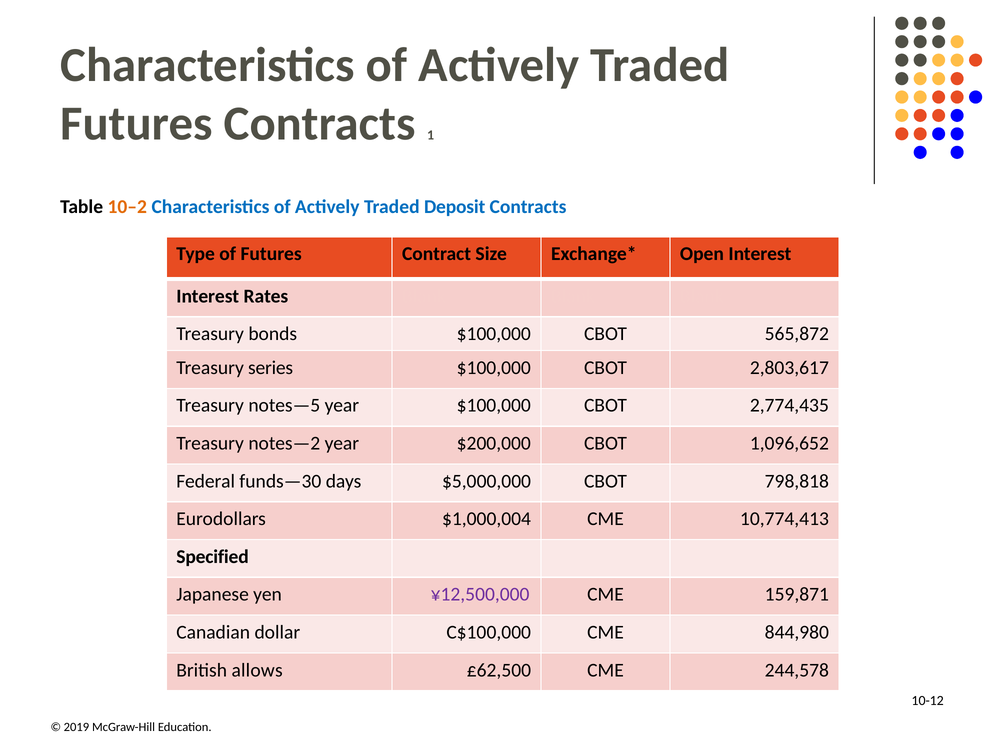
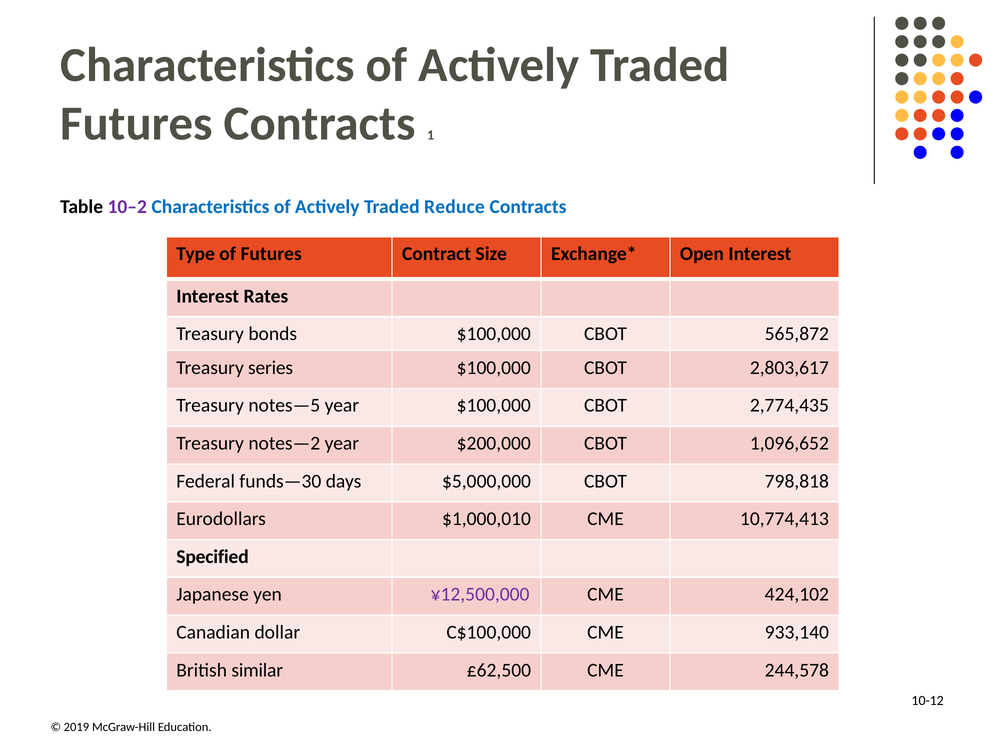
10–2 colour: orange -> purple (127, 207)
Deposit: Deposit -> Reduce (454, 207)
$1,000,004: $1,000,004 -> $1,000,010 (487, 519)
159,871: 159,871 -> 424,102 (797, 594)
844,980: 844,980 -> 933,140 (797, 632)
allows: allows -> similar (257, 670)
